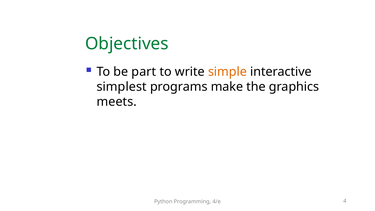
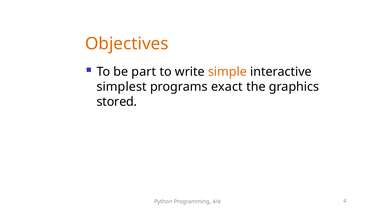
Objectives colour: green -> orange (127, 44)
make: make -> exact (227, 87)
meets: meets -> stored (117, 102)
